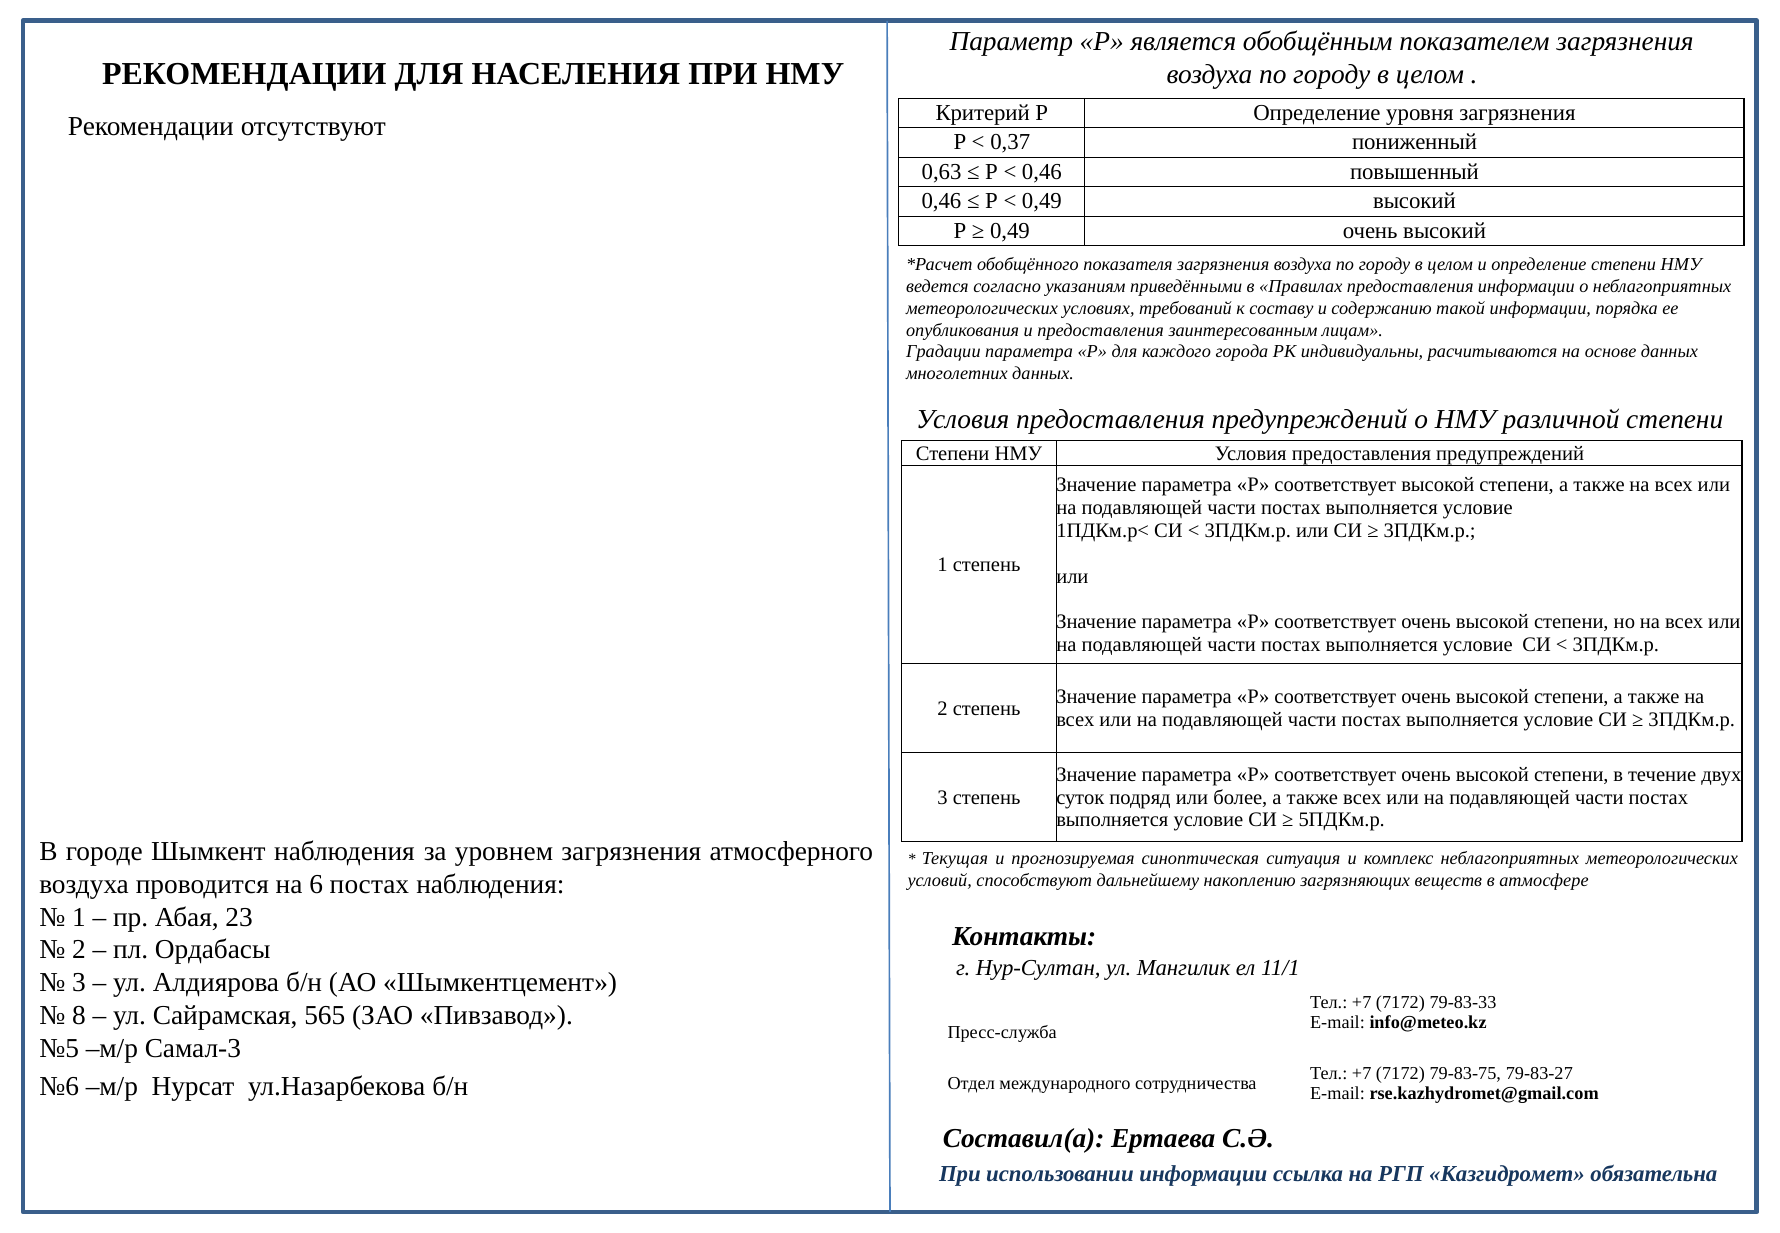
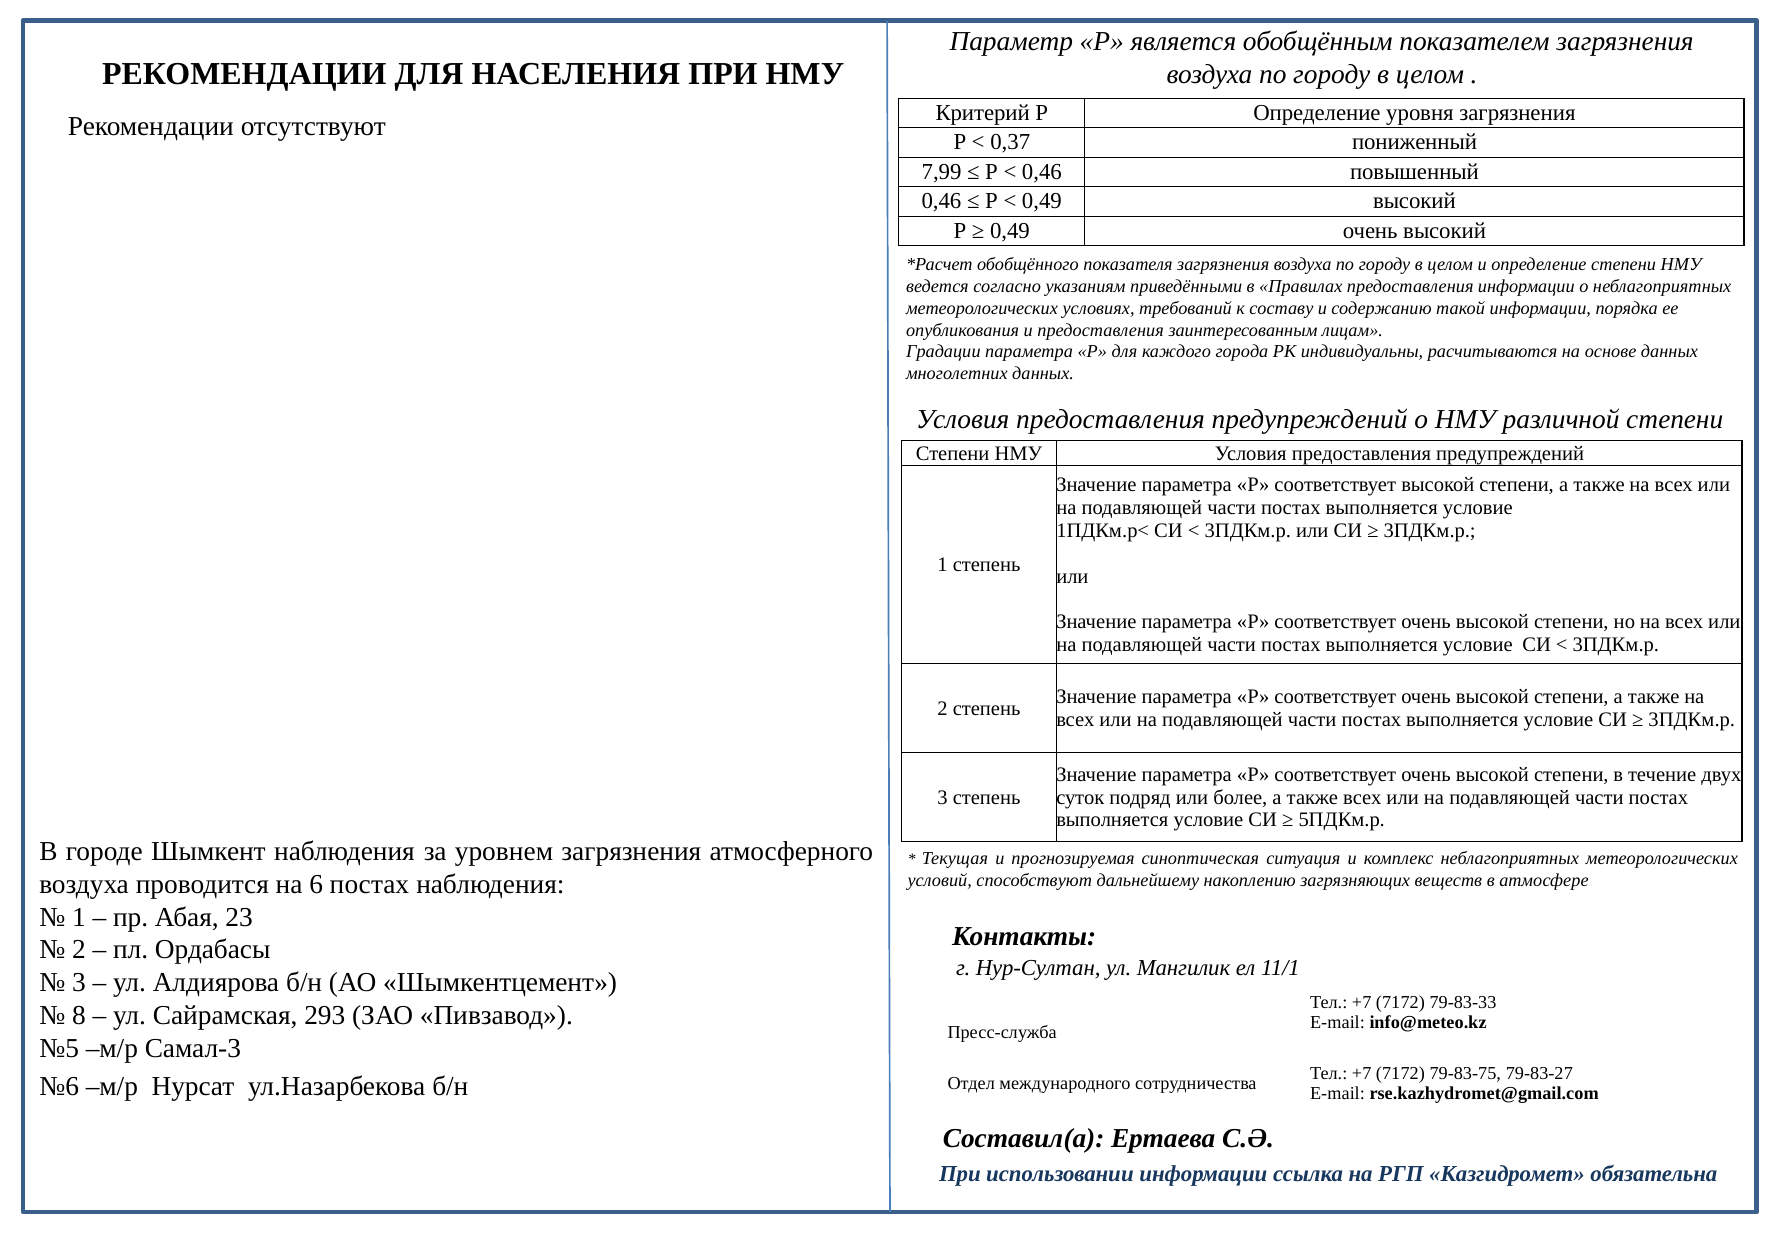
0,63: 0,63 -> 7,99 (942, 172)
565: 565 -> 293 (325, 1015)
